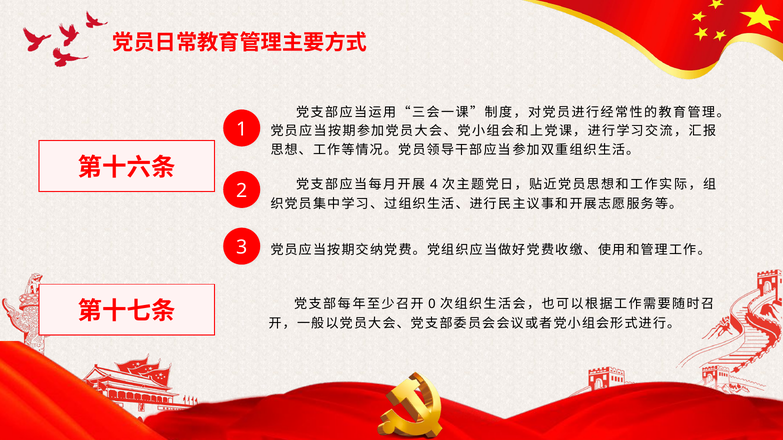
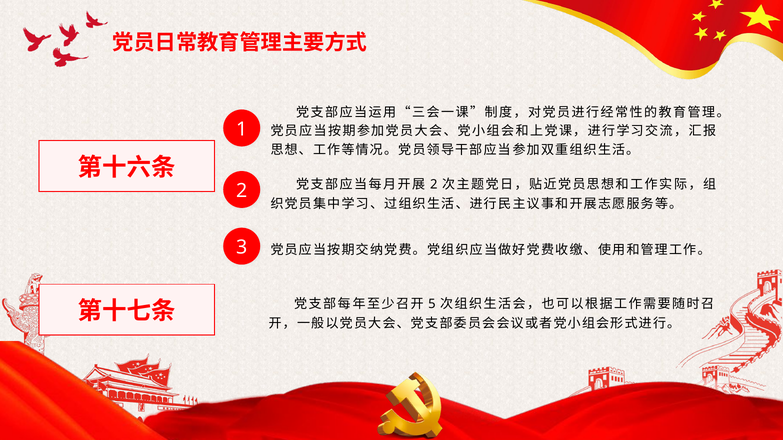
4: 4 -> 2 (434, 185)
0: 0 -> 5 (432, 304)
